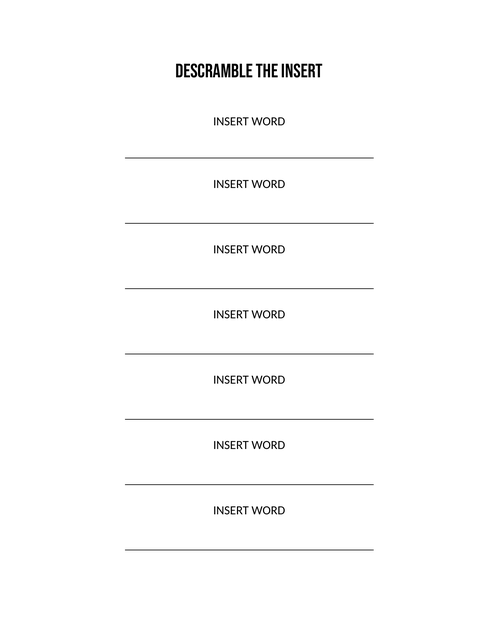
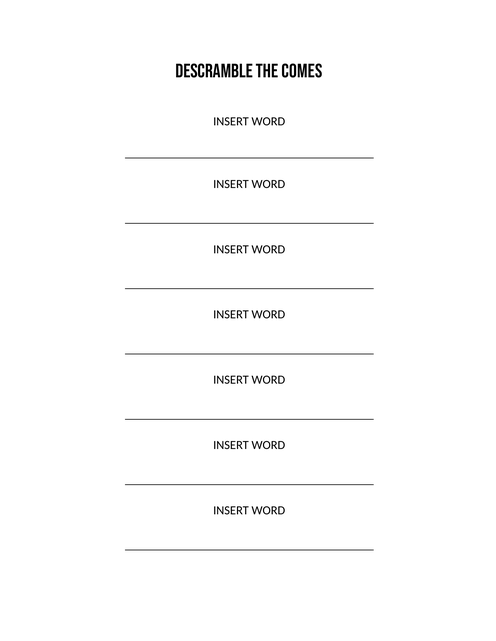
the insert: insert -> comes (302, 71)
